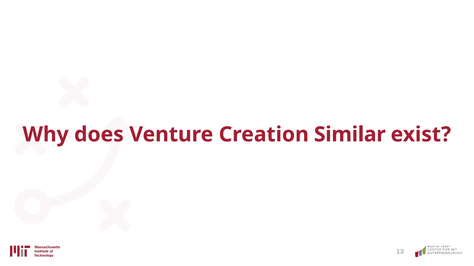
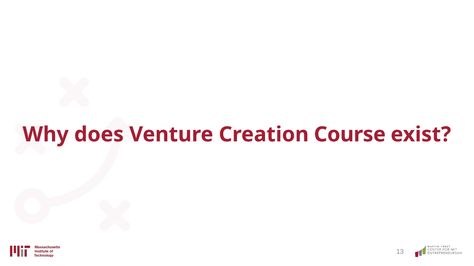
Similar: Similar -> Course (350, 135)
